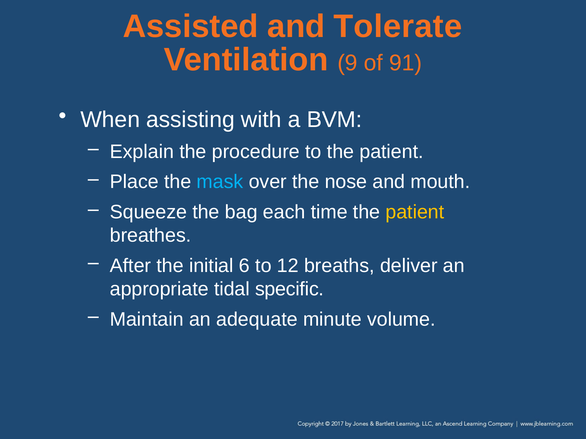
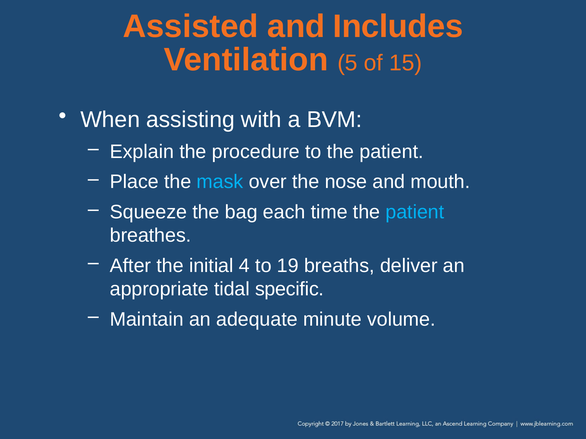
Tolerate: Tolerate -> Includes (398, 27)
9: 9 -> 5 (348, 63)
91: 91 -> 15 (406, 63)
patient colour: yellow -> light blue (415, 212)
6: 6 -> 4 (244, 266)
12: 12 -> 19 (288, 266)
